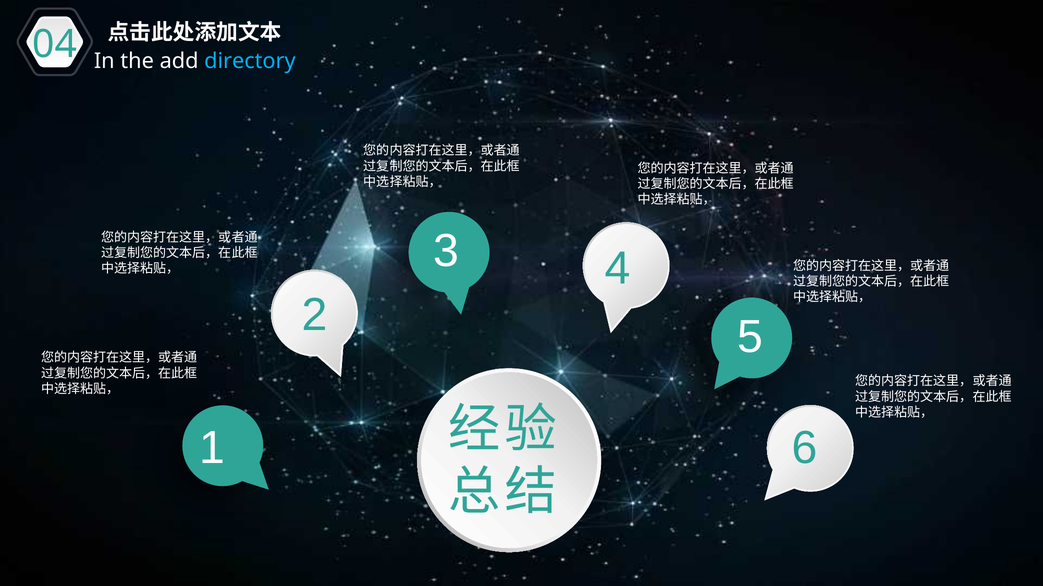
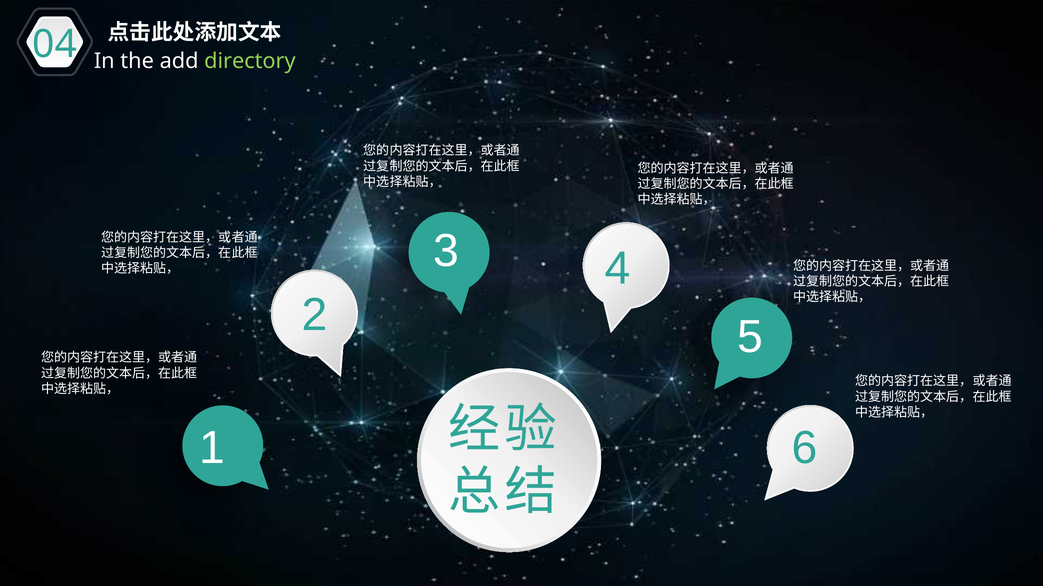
directory colour: light blue -> light green (250, 61)
